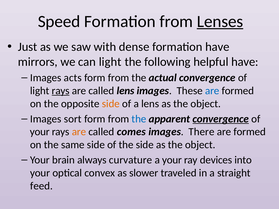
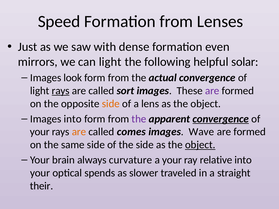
Lenses underline: present -> none (220, 21)
formation have: have -> even (217, 47)
helpful have: have -> solar (245, 62)
acts: acts -> look (73, 78)
called lens: lens -> sort (125, 91)
are colour: blue -> purple (212, 91)
Images sort: sort -> into (73, 119)
the colour: blue -> purple (139, 119)
There: There -> Wave (201, 132)
object underline: none -> present (200, 145)
devices: devices -> relative (216, 160)
convex: convex -> spends (100, 173)
feed: feed -> their (42, 186)
